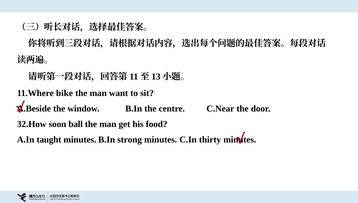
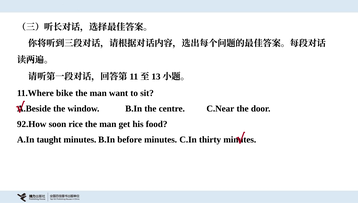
32.How: 32.How -> 92.How (32, 124)
ball: ball -> rice (76, 124)
strong: strong -> before (130, 139)
